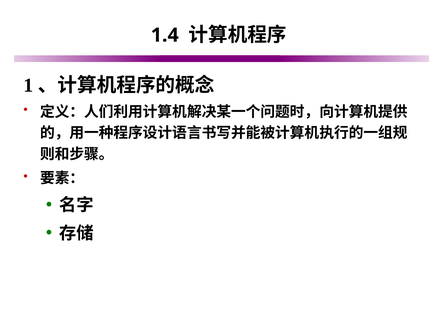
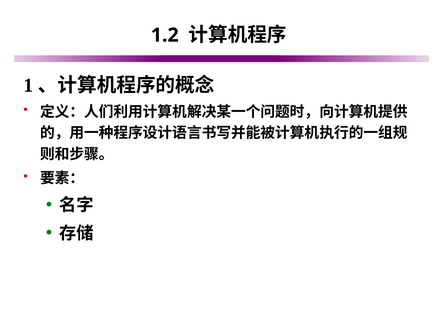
1.4: 1.4 -> 1.2 (165, 35)
